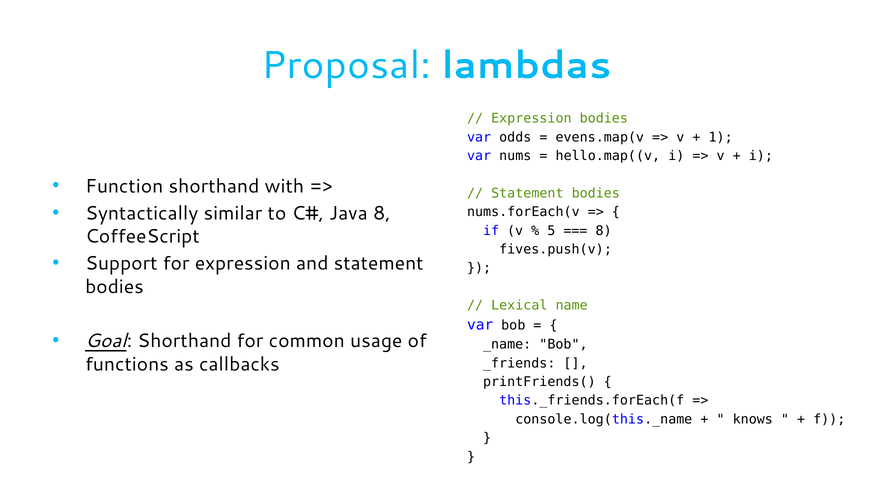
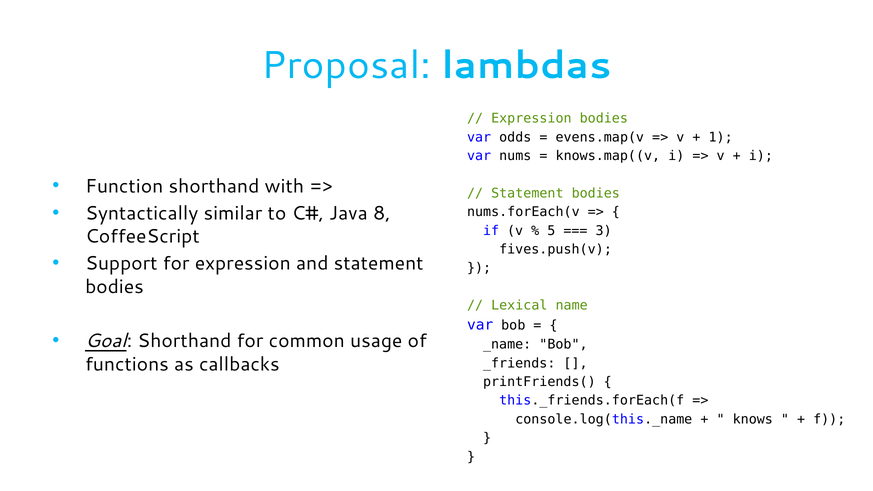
hello.map((v: hello.map((v -> knows.map((v (608, 156)
8: 8 -> 3 (604, 231)
